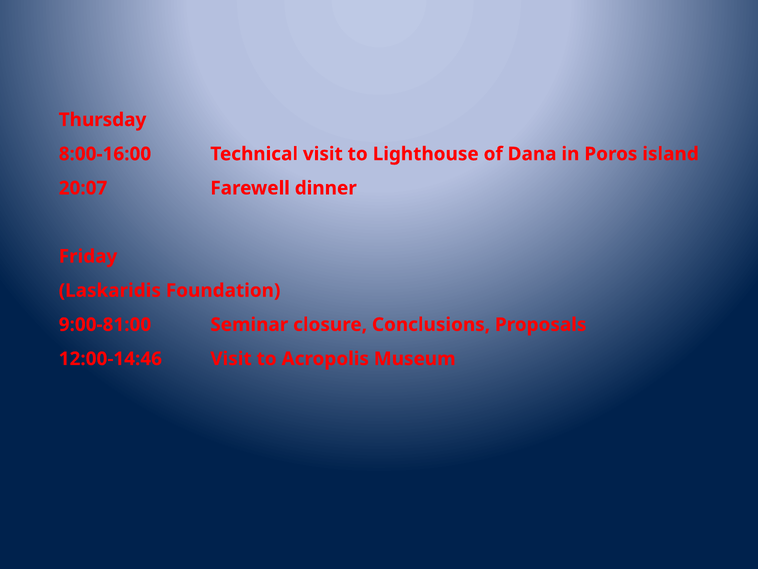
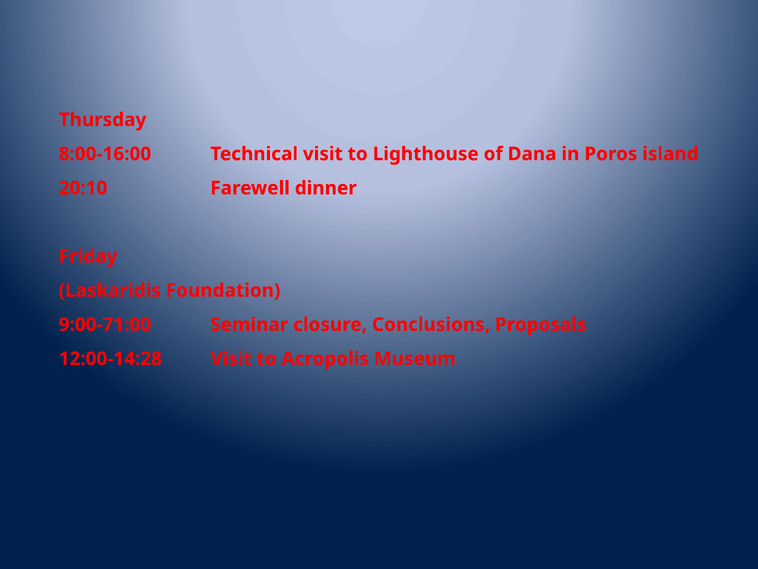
20:07: 20:07 -> 20:10 (83, 188)
9:00-81:00: 9:00-81:00 -> 9:00-71:00 (105, 324)
12:00-14:46: 12:00-14:46 -> 12:00-14:28 (110, 359)
